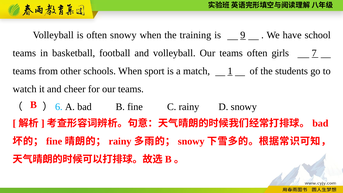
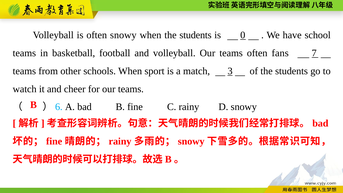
when the training: training -> students (196, 35)
9: 9 -> 0 (243, 35)
girls: girls -> fans (280, 53)
1: 1 -> 3 (230, 71)
